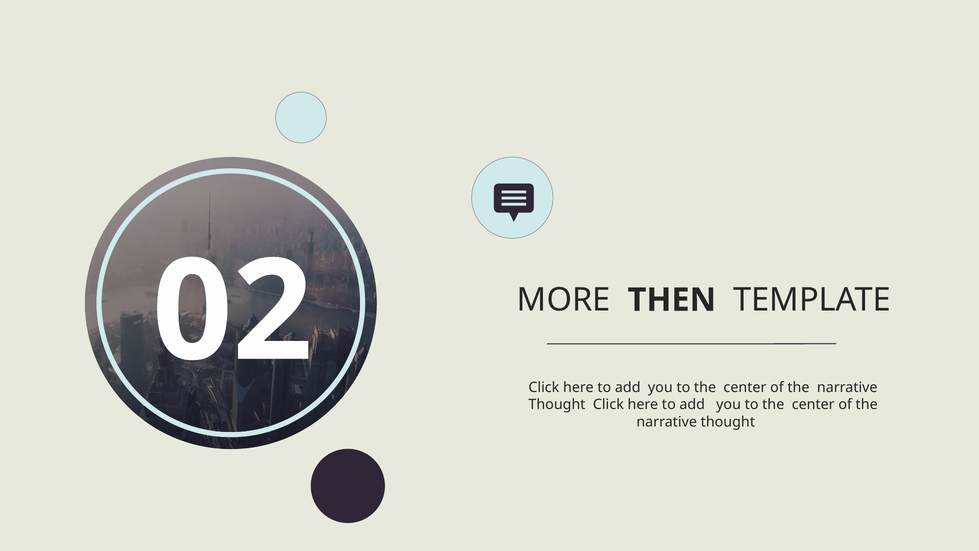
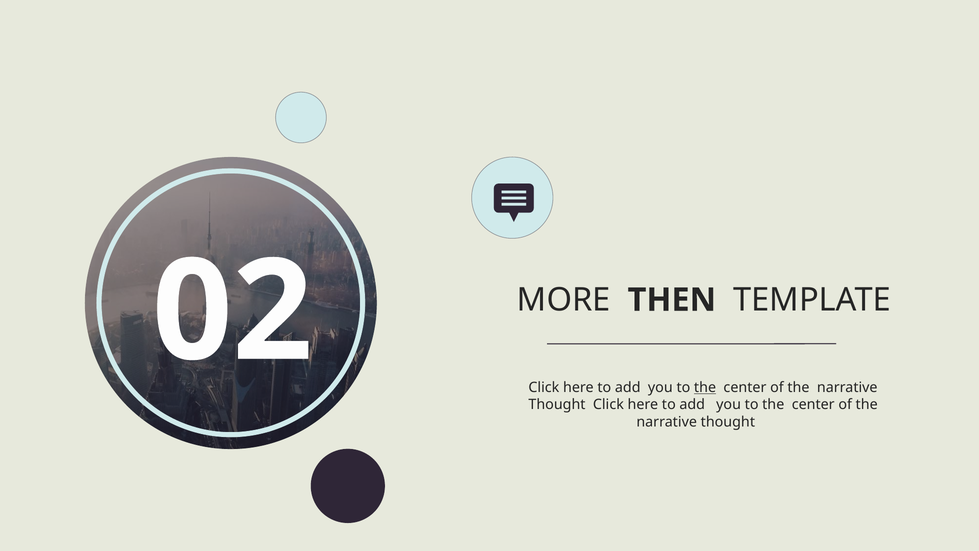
the underline: none -> present (705, 387)
